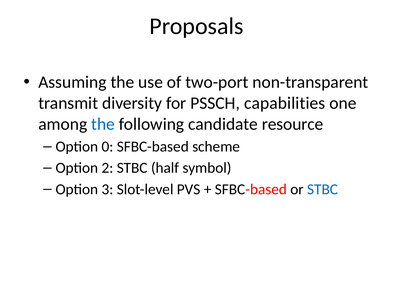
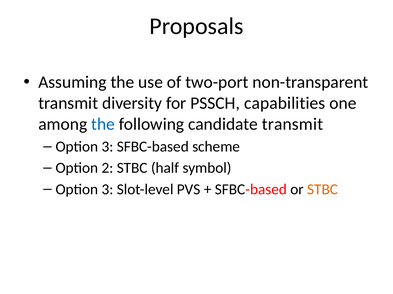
candidate resource: resource -> transmit (292, 124)
0: 0 -> 3 (107, 147)
STBC colour: blue -> orange (323, 190)
